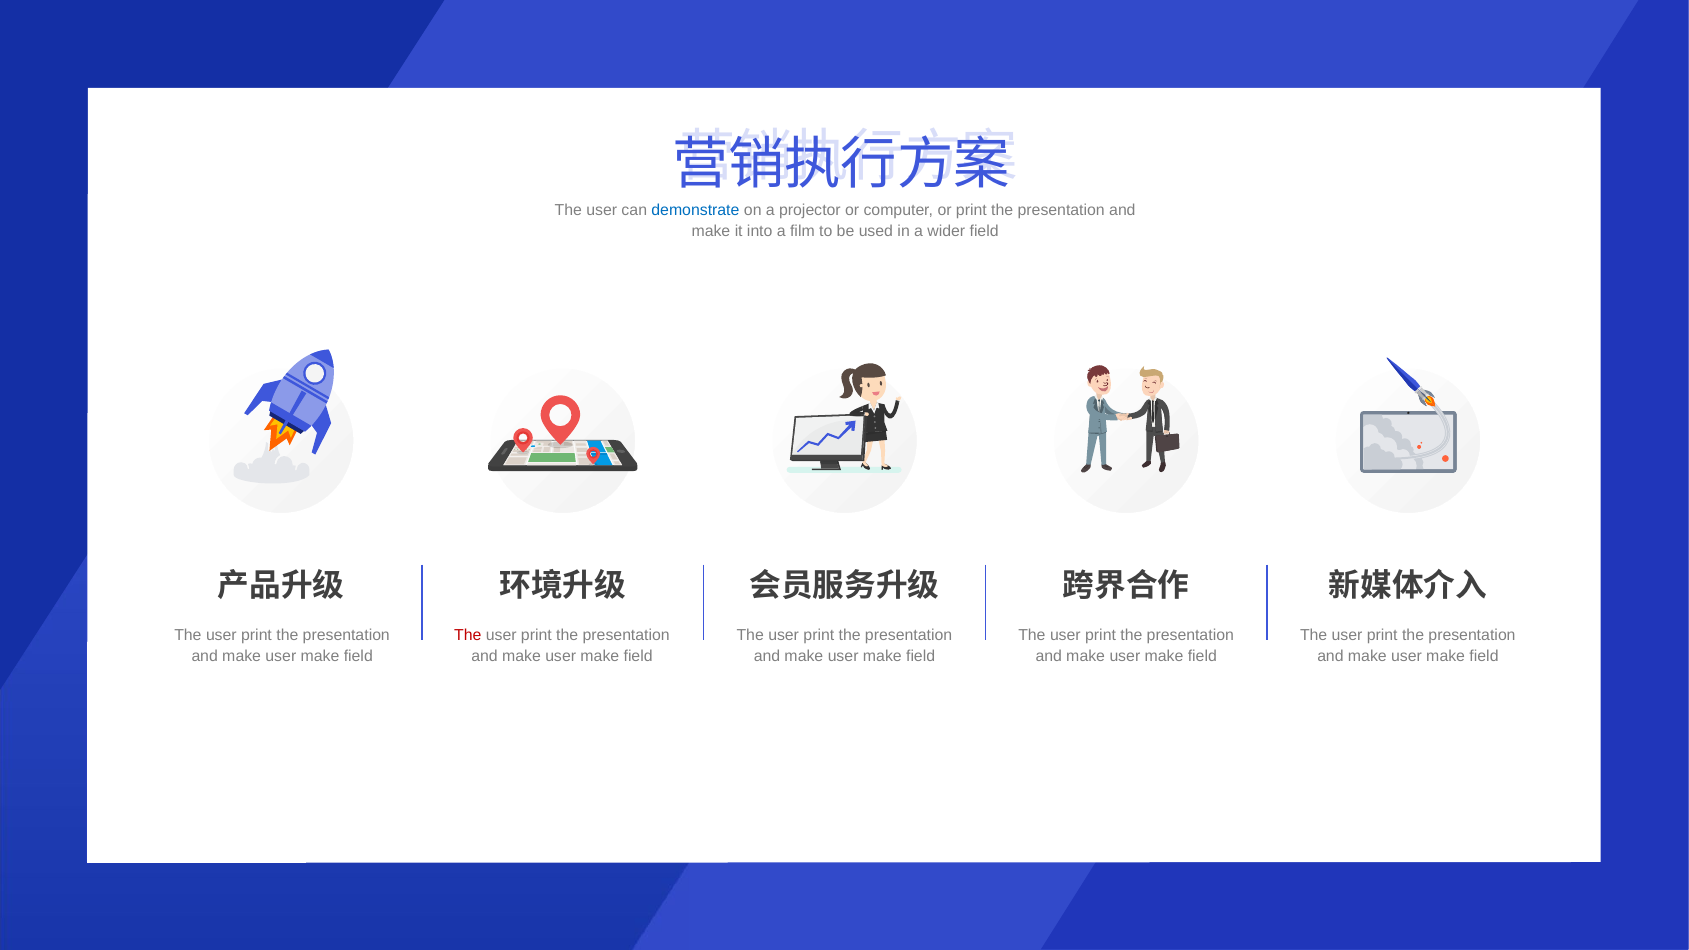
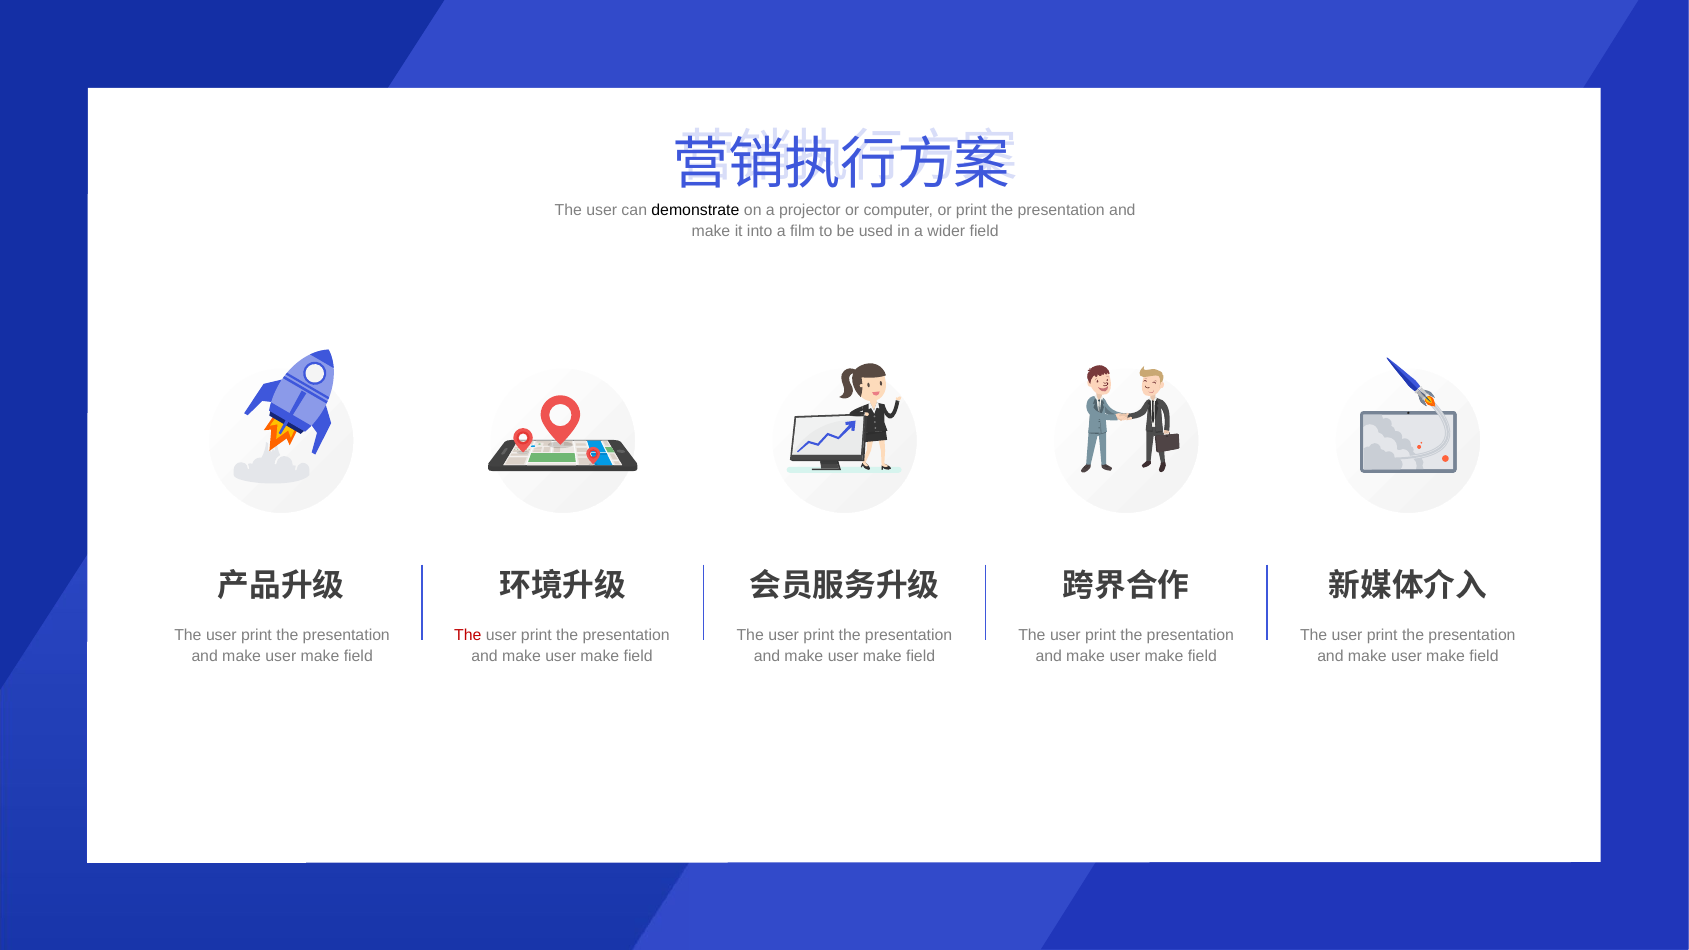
demonstrate colour: blue -> black (695, 210)
